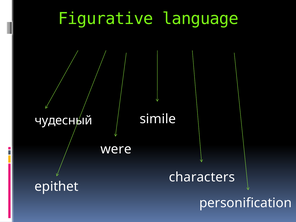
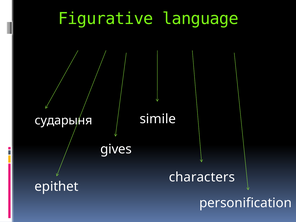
чудесный: чудесный -> сударыня (64, 120)
were: were -> gives (116, 149)
